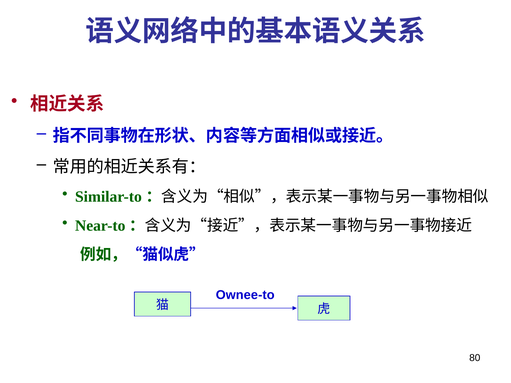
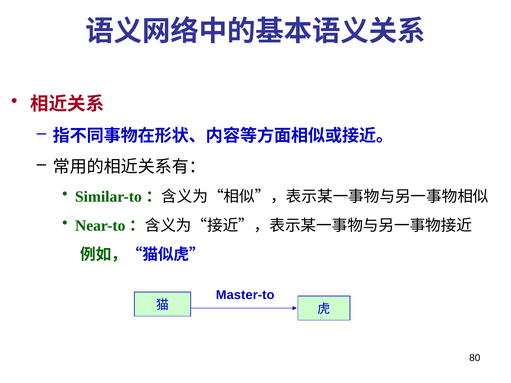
Ownee-to: Ownee-to -> Master-to (245, 295)
